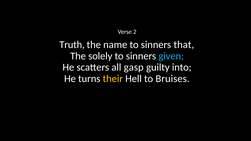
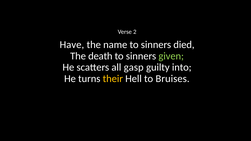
Truth: Truth -> Have (72, 45)
that: that -> died (184, 45)
solely: solely -> death (100, 56)
given colour: light blue -> light green (171, 56)
